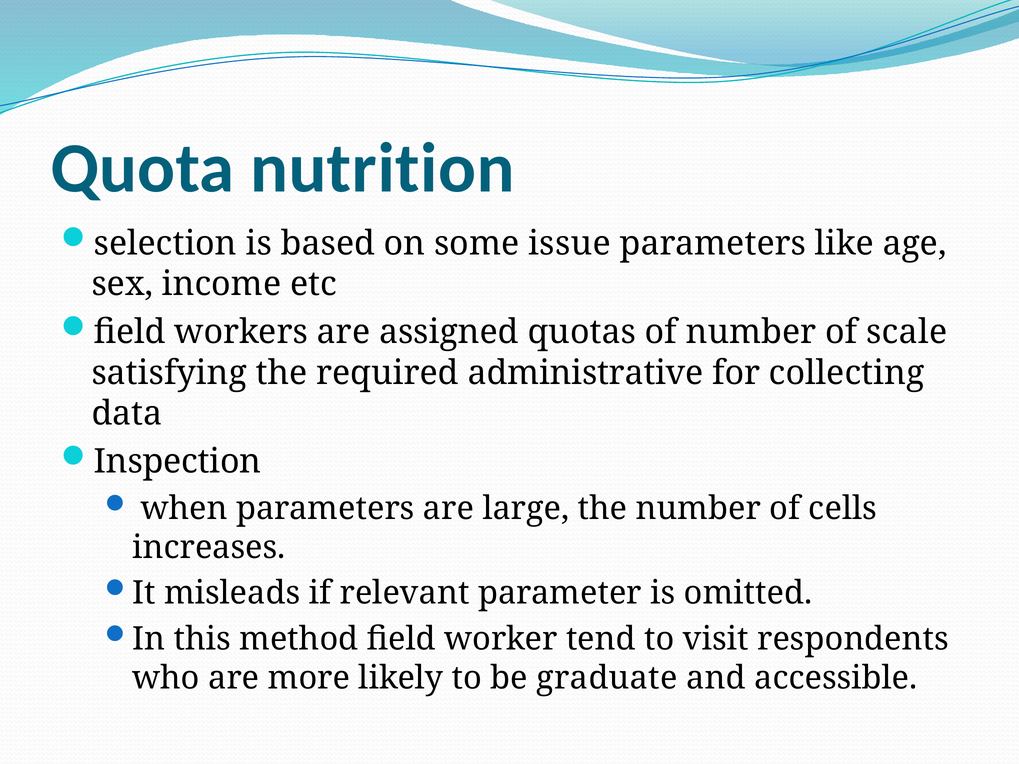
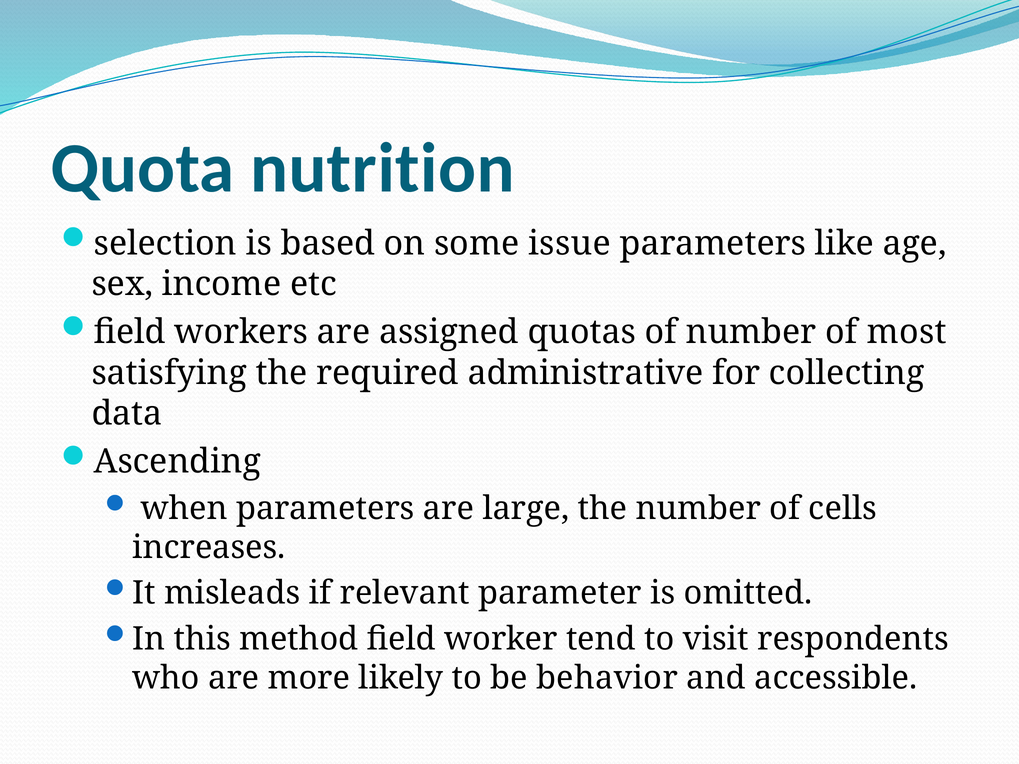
scale: scale -> most (907, 332)
Inspection: Inspection -> Ascending (177, 462)
graduate: graduate -> behavior (607, 678)
